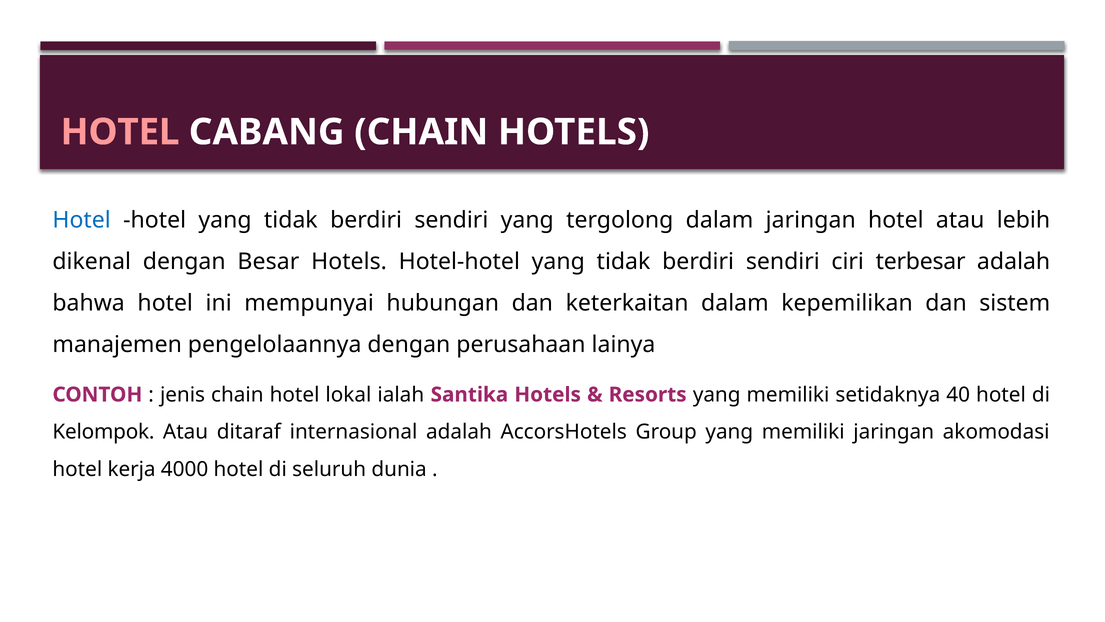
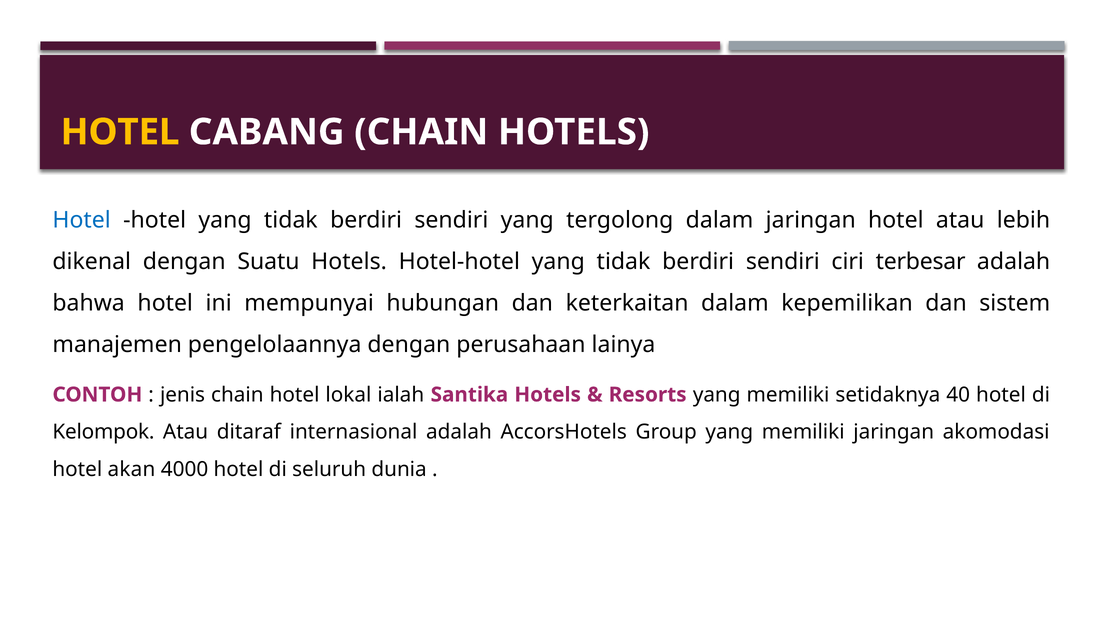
HOTEL colour: pink -> yellow (120, 132)
Besar: Besar -> Suatu (269, 261)
kerja: kerja -> akan (131, 469)
